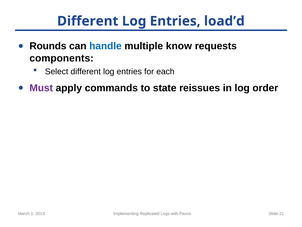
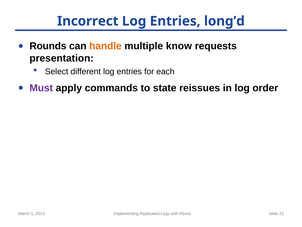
Different: Different -> Incorrect (88, 21)
load’d: load’d -> long’d (224, 21)
handle colour: blue -> orange (105, 46)
components: components -> presentation (62, 58)
